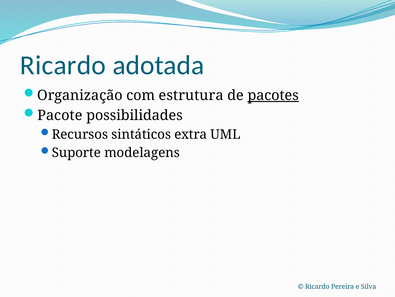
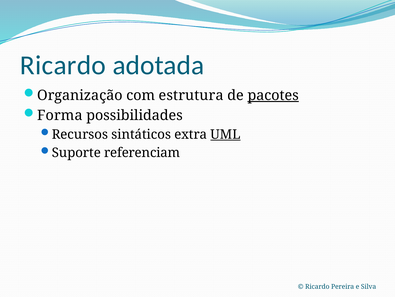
Pacote: Pacote -> Forma (60, 115)
UML underline: none -> present (225, 134)
modelagens: modelagens -> referenciam (142, 152)
